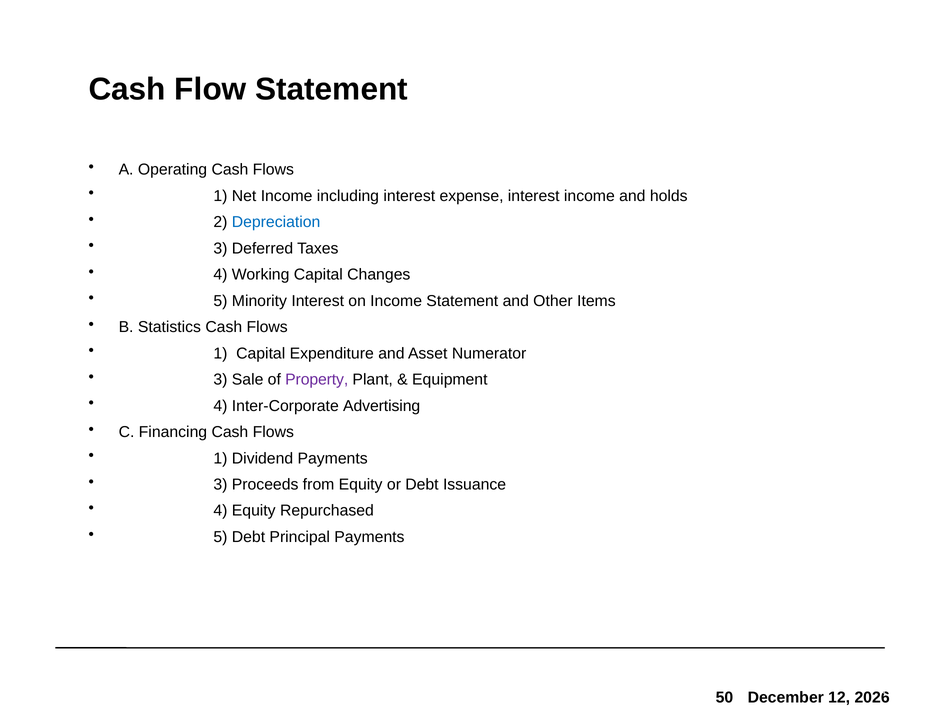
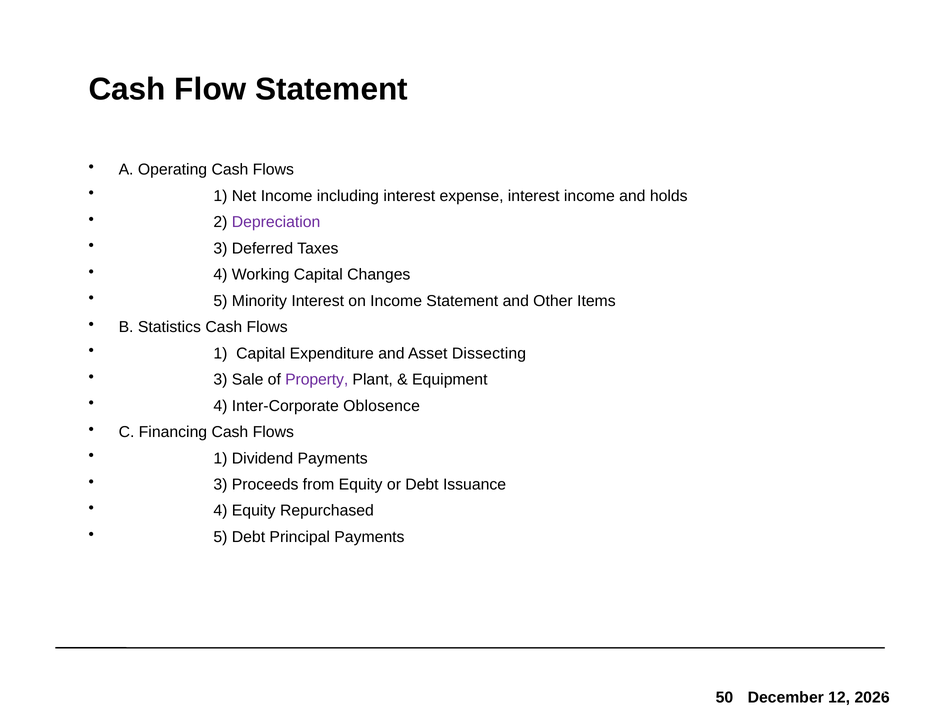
Depreciation colour: blue -> purple (276, 222)
Numerator: Numerator -> Dissecting (489, 353)
Advertising: Advertising -> Oblosence (382, 406)
